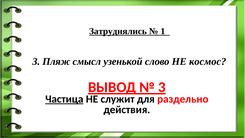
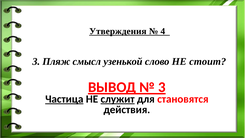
Затруднялись: Затруднялись -> Утверждения (118, 31)
1: 1 -> 4 (163, 31)
космос: космос -> стоит (208, 61)
служит underline: none -> present (118, 99)
раздельно: раздельно -> становятся (183, 99)
